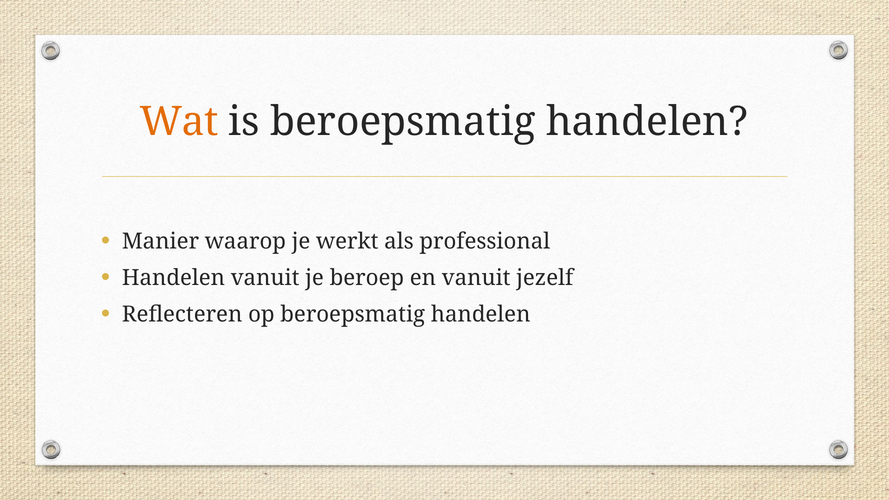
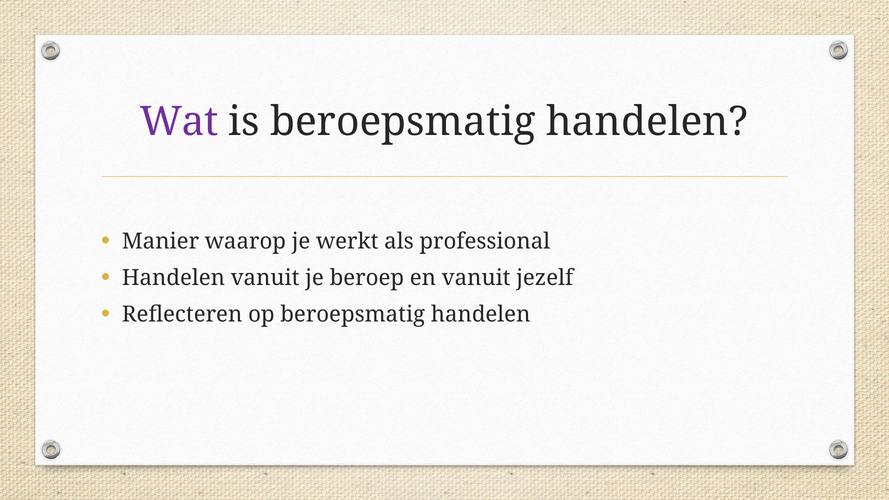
Wat colour: orange -> purple (179, 122)
